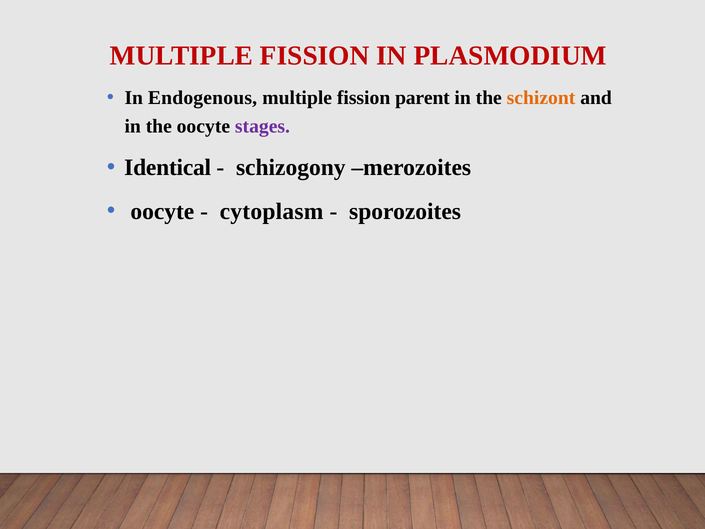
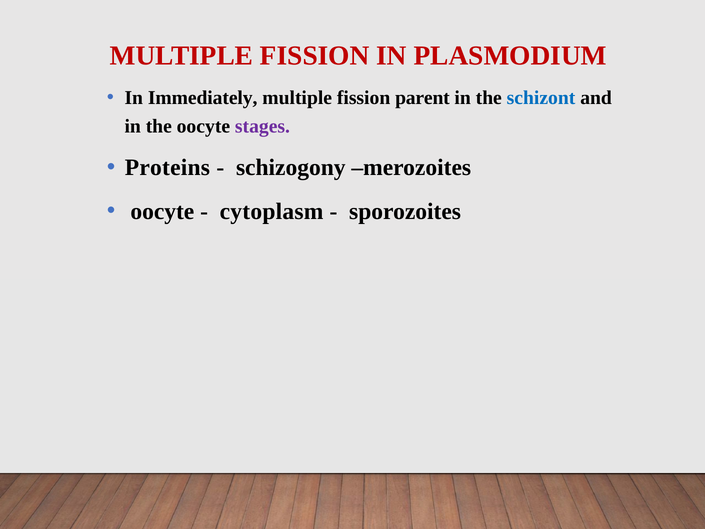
Endogenous: Endogenous -> Immediately (203, 98)
schizont colour: orange -> blue (541, 98)
Identical: Identical -> Proteins (167, 168)
